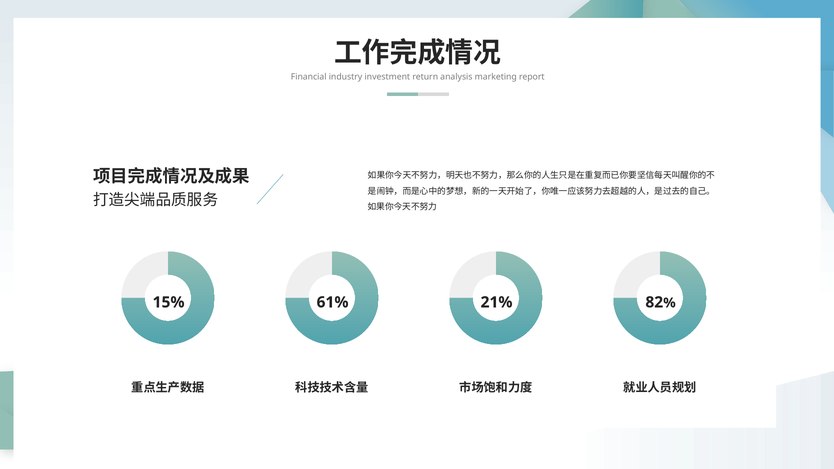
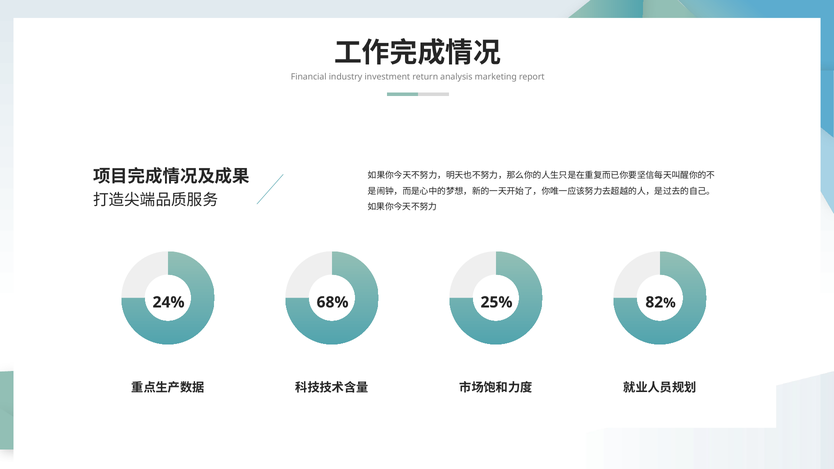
15%: 15% -> 24% (169, 302)
61%: 61% -> 68% (333, 302)
21%: 21% -> 25% (497, 302)
